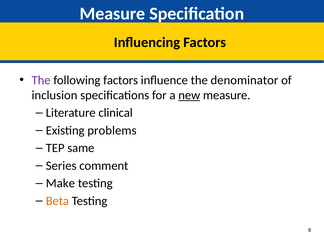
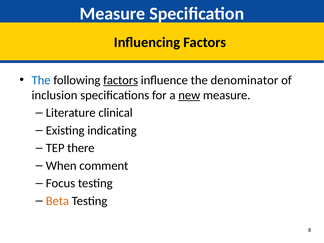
The colour: purple -> blue (41, 80)
factors underline: none -> present (121, 80)
problems: problems -> indicating (112, 130)
same: same -> there (81, 148)
Series: Series -> When (61, 166)
Make: Make -> Focus (60, 183)
